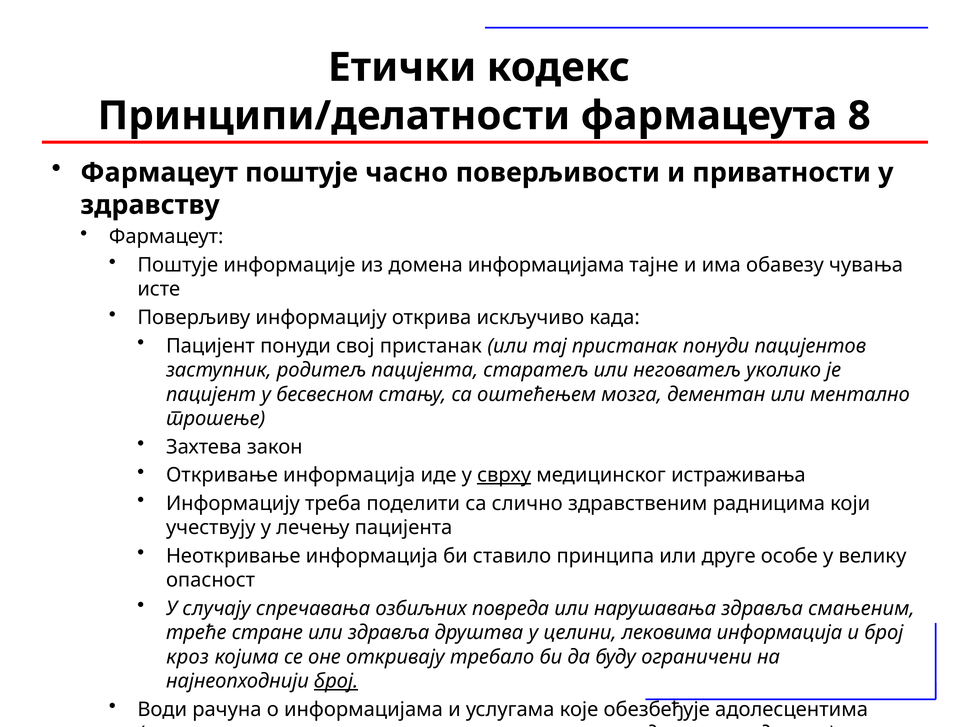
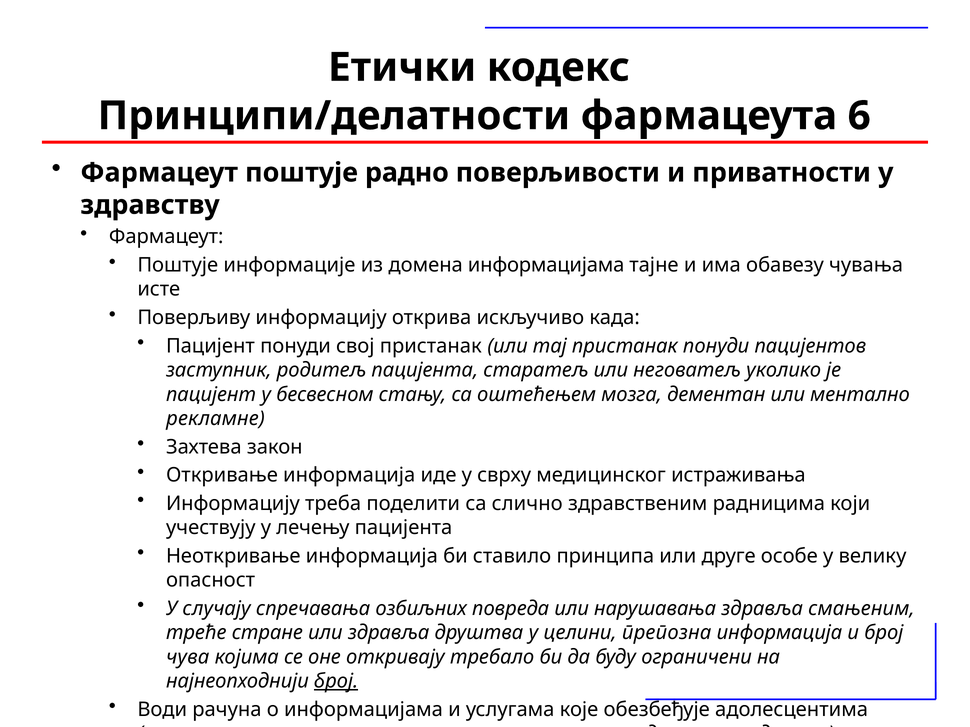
8: 8 -> 6 (859, 116)
часно: часно -> радно (407, 173)
трошење: трошење -> рекламне (216, 419)
сврху underline: present -> none (504, 475)
лековима: лековима -> препозна (667, 633)
кроз: кроз -> чува (188, 657)
